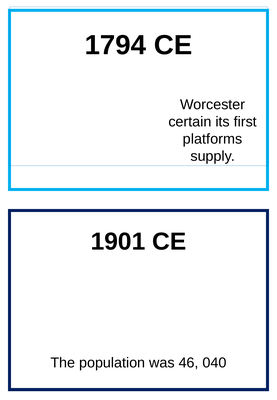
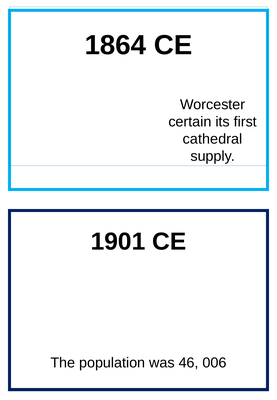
1794: 1794 -> 1864 (115, 45)
platforms: platforms -> cathedral (213, 139)
040: 040 -> 006 (215, 363)
